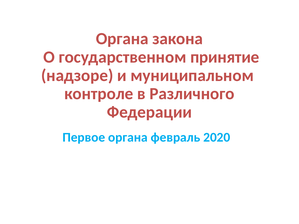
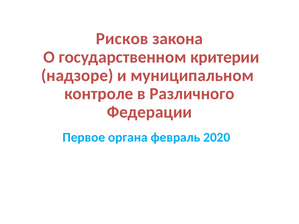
Органа: Органа -> Рисков (122, 39)
принятие: принятие -> критерии (225, 57)
